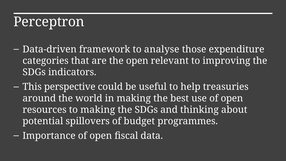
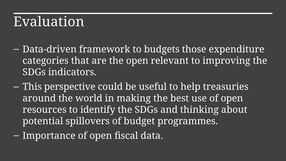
Perceptron: Perceptron -> Evaluation (49, 22)
analyse: analyse -> budgets (162, 49)
to making: making -> identify (98, 110)
